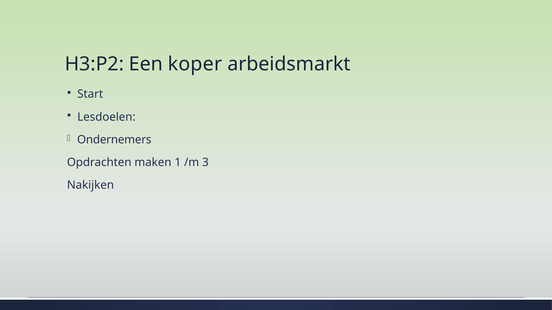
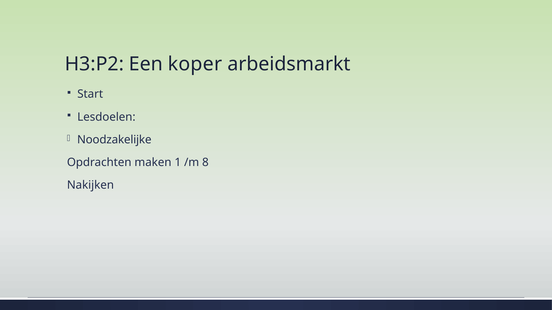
Ondernemers: Ondernemers -> Noodzakelijke (114, 140)
3: 3 -> 8 (205, 163)
